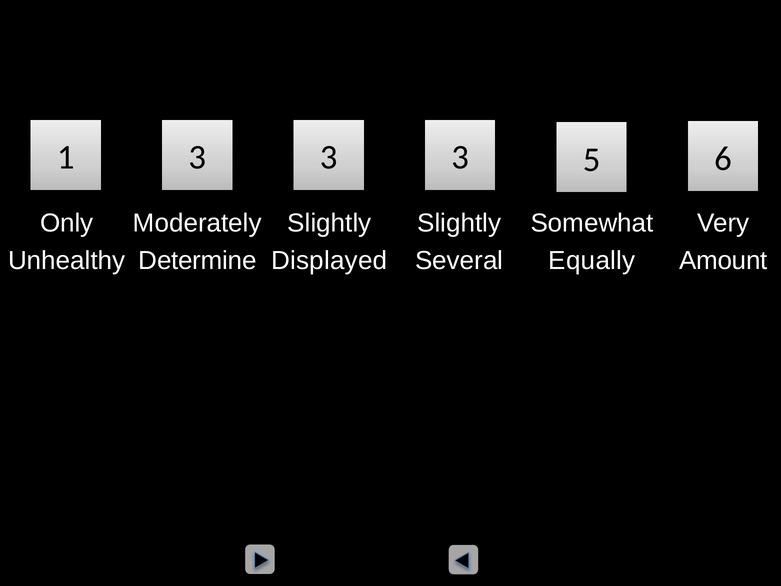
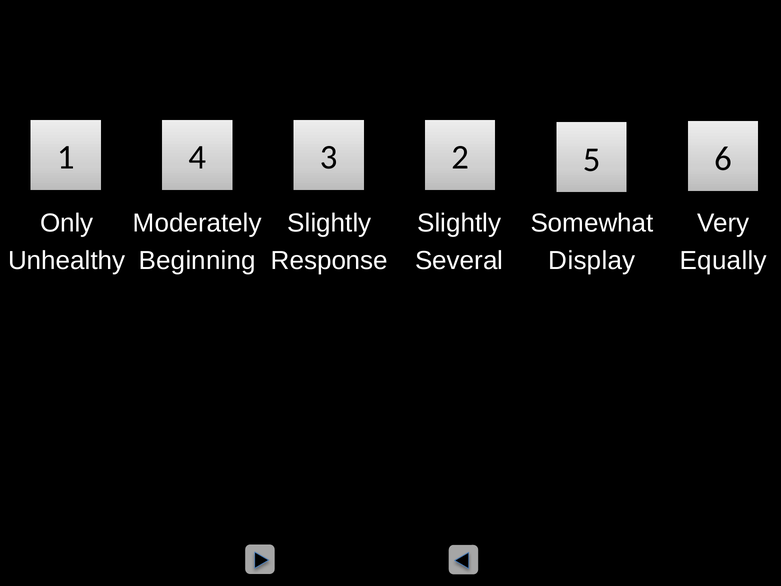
1 3: 3 -> 4 (197, 157)
3: 3 -> 2 (460, 157)
Determine: Determine -> Beginning (197, 260)
Displayed: Displayed -> Response (329, 260)
Equally: Equally -> Display (592, 260)
Amount: Amount -> Equally (723, 260)
